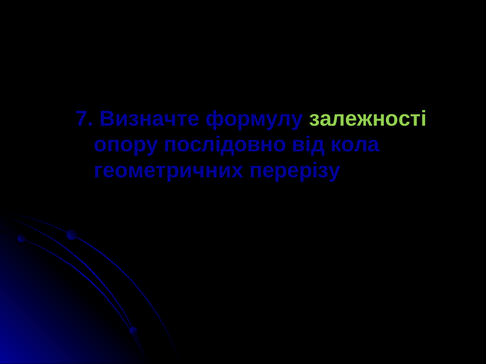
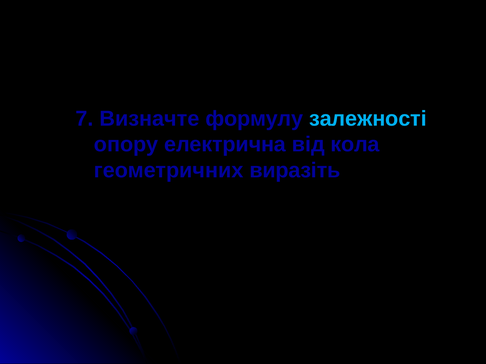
залежності colour: light green -> light blue (368, 119)
послідовно: послідовно -> електрична (225, 145)
перерізу: перерізу -> виразіть (295, 171)
